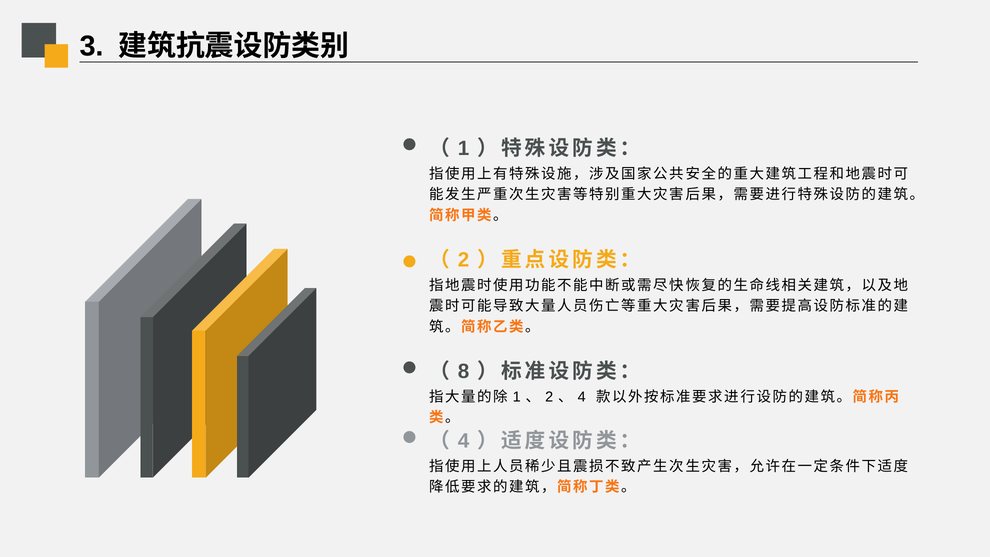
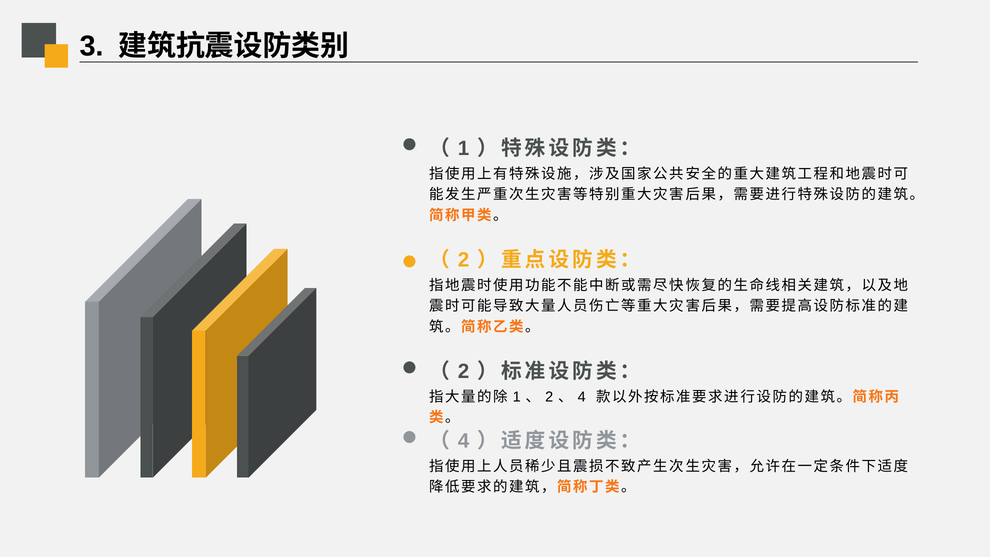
8: 8 -> 2 (464, 371)
